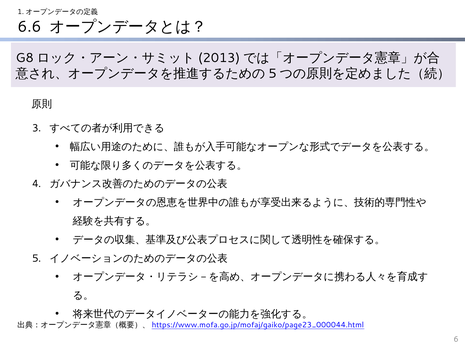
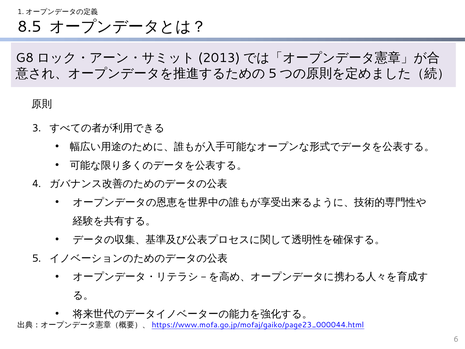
6.6: 6.6 -> 8.5 (29, 27)
